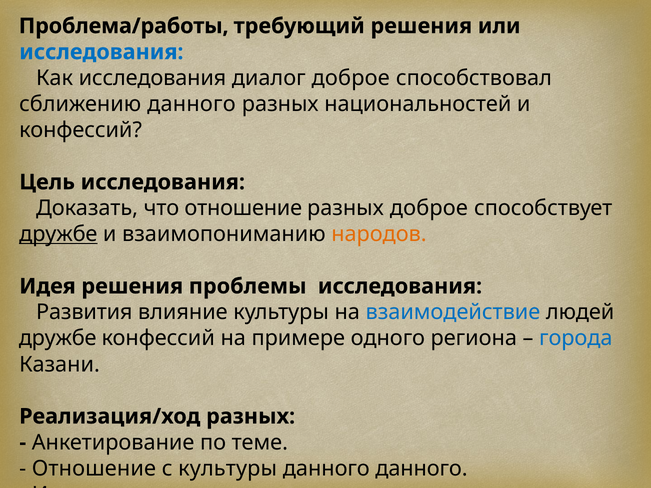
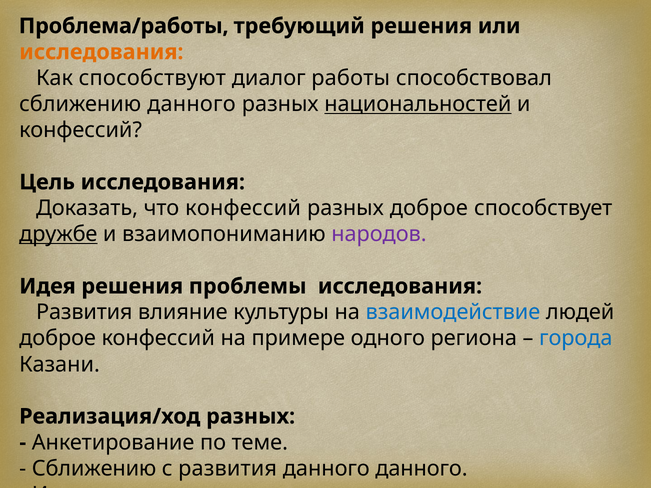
исследования colour: blue -> orange (101, 52)
Как исследования: исследования -> способствуют (152, 78)
диалог доброе: доброе -> работы (351, 78)
национальностей underline: none -> present (418, 104)
что отношение: отношение -> конфессий (243, 208)
народов colour: orange -> purple (379, 234)
дружбе: дружбе -> доброе (58, 339)
Отношение: Отношение -> Сближению (94, 469)
с культуры: культуры -> развития (228, 469)
